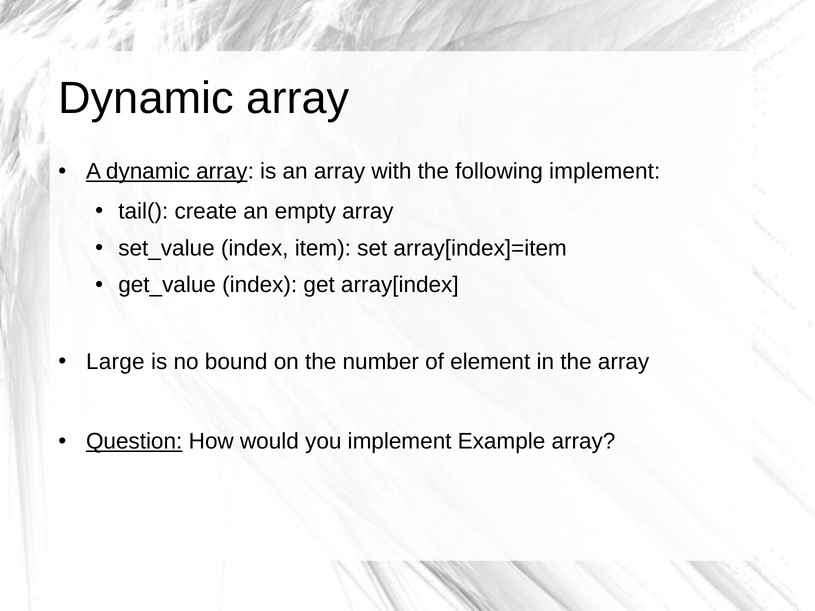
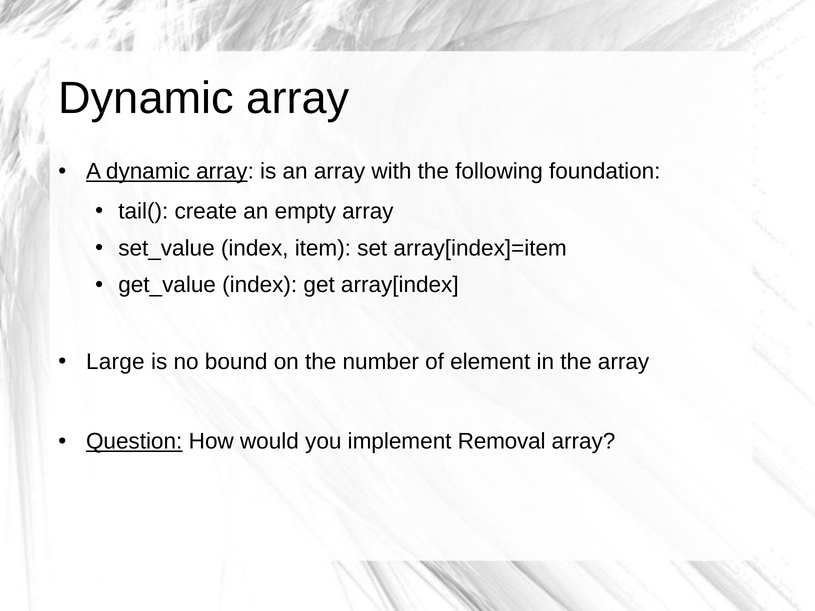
following implement: implement -> foundation (605, 171)
Example: Example -> Removal (502, 441)
